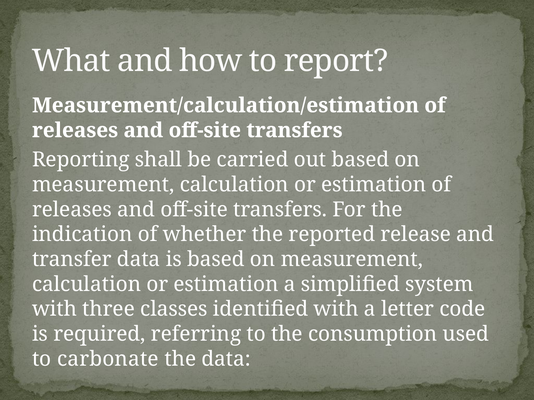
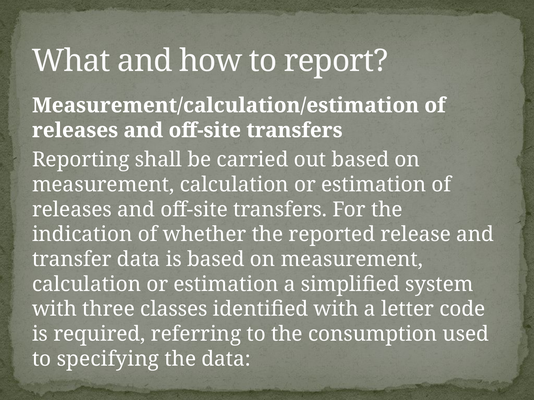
carbonate: carbonate -> specifying (108, 359)
